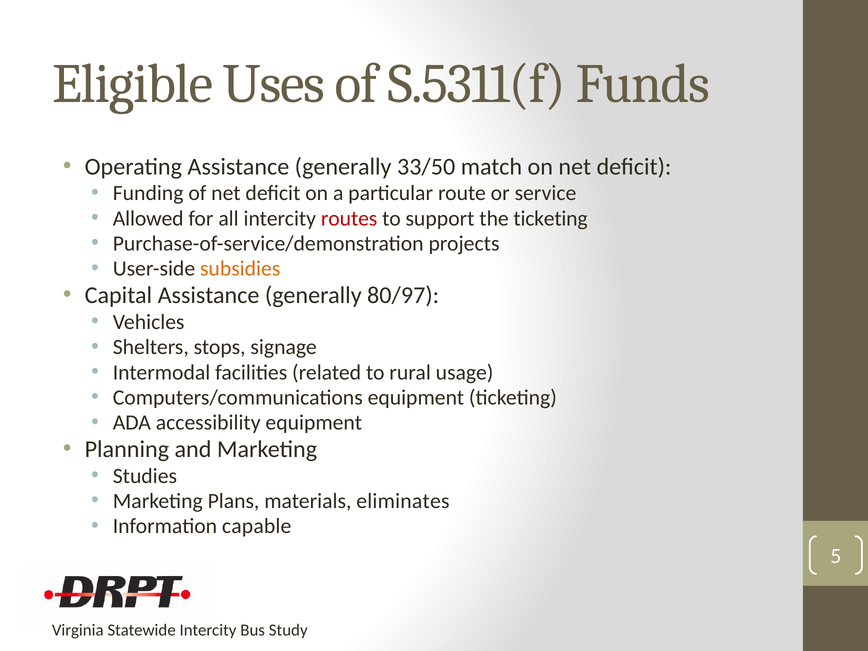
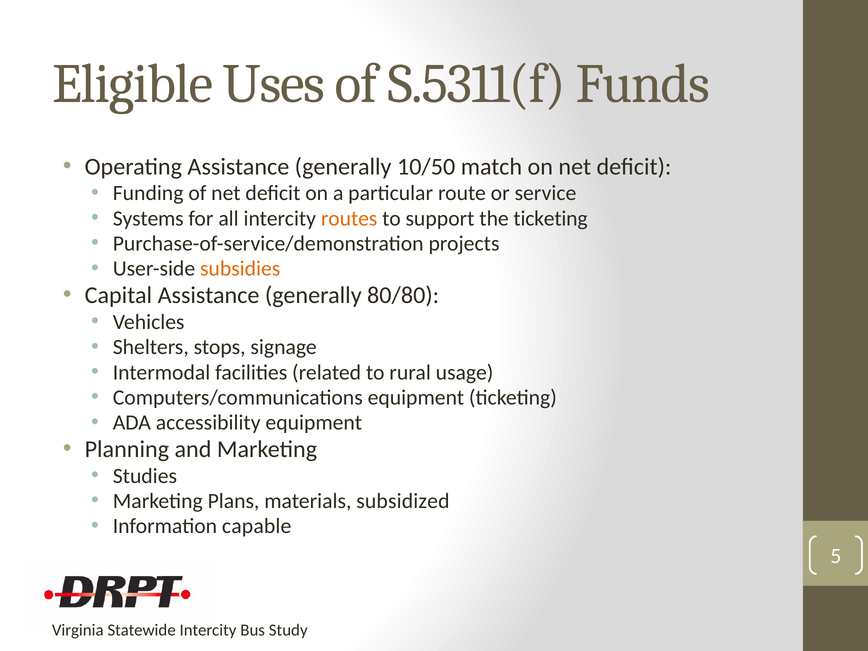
33/50: 33/50 -> 10/50 (426, 167)
Allowed: Allowed -> Systems (148, 218)
routes colour: red -> orange (349, 218)
80/97: 80/97 -> 80/80 (403, 296)
eliminates: eliminates -> subsidized (403, 501)
